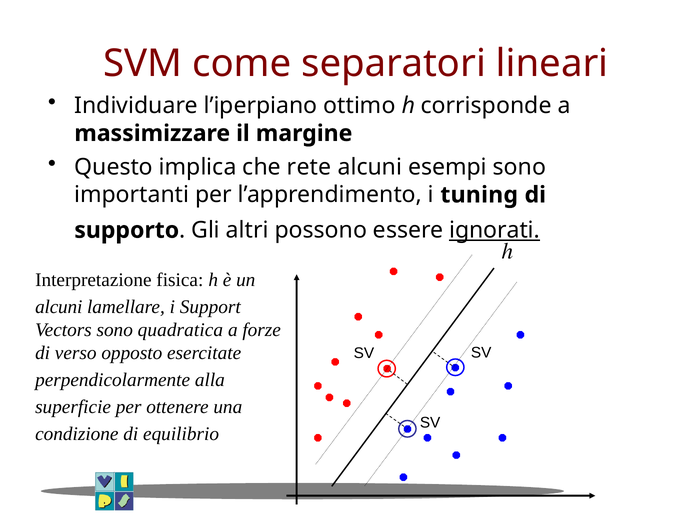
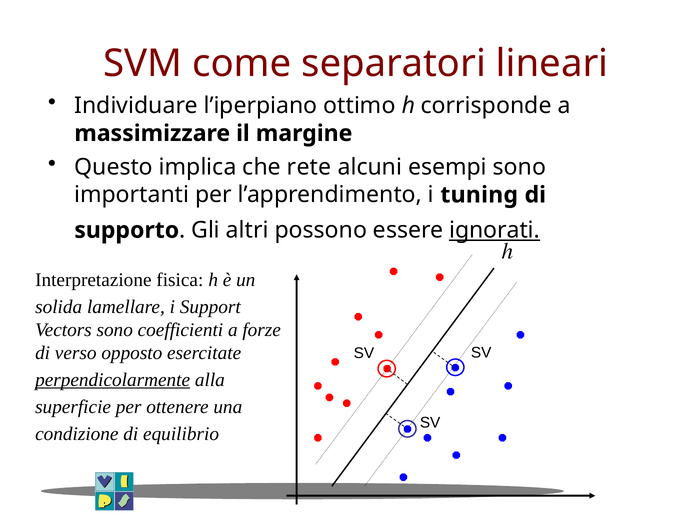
alcuni: alcuni -> solida (59, 307)
quadratica: quadratica -> coefficienti (180, 330)
perpendicolarmente underline: none -> present (113, 380)
